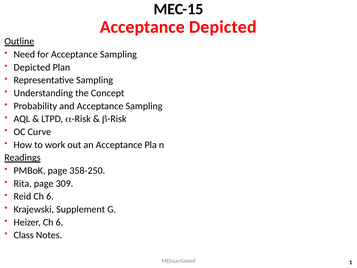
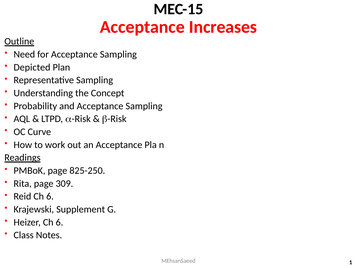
Acceptance Depicted: Depicted -> Increases (223, 27)
358-250: 358-250 -> 825-250 (87, 170)
